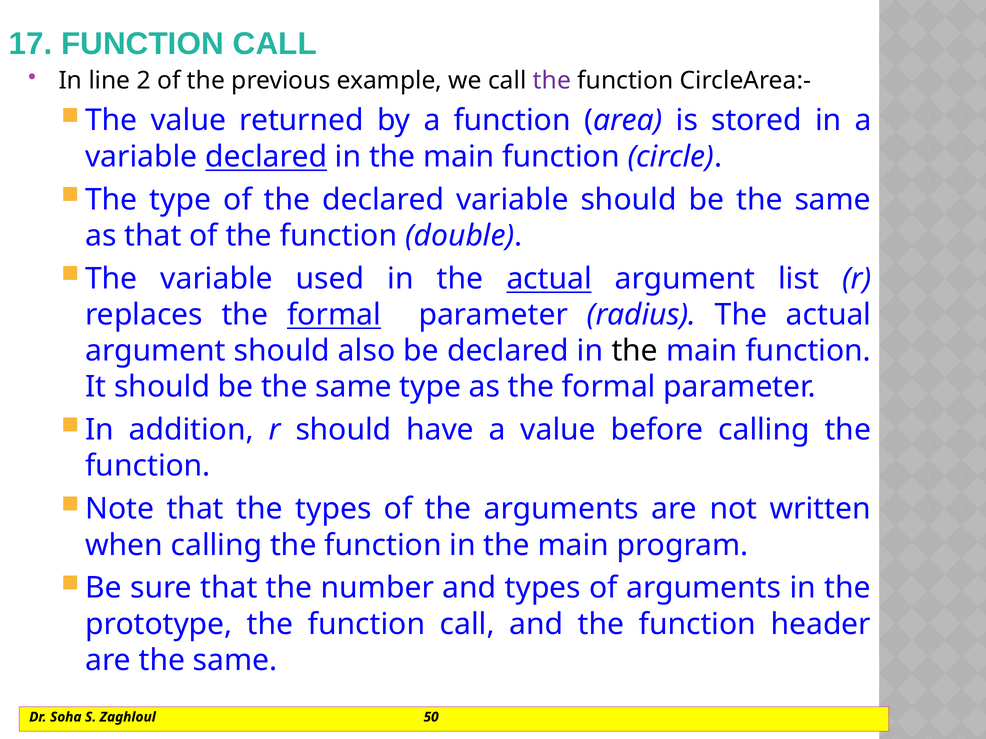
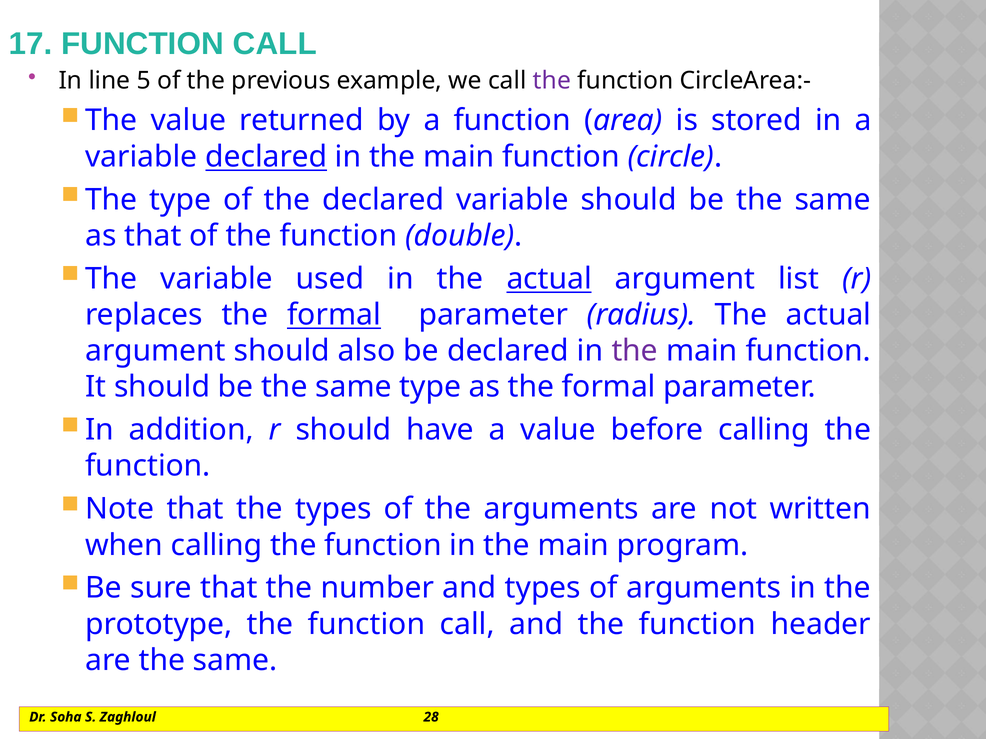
2: 2 -> 5 (144, 81)
the colour: black -> purple (635, 351)
50: 50 -> 28 (431, 718)
